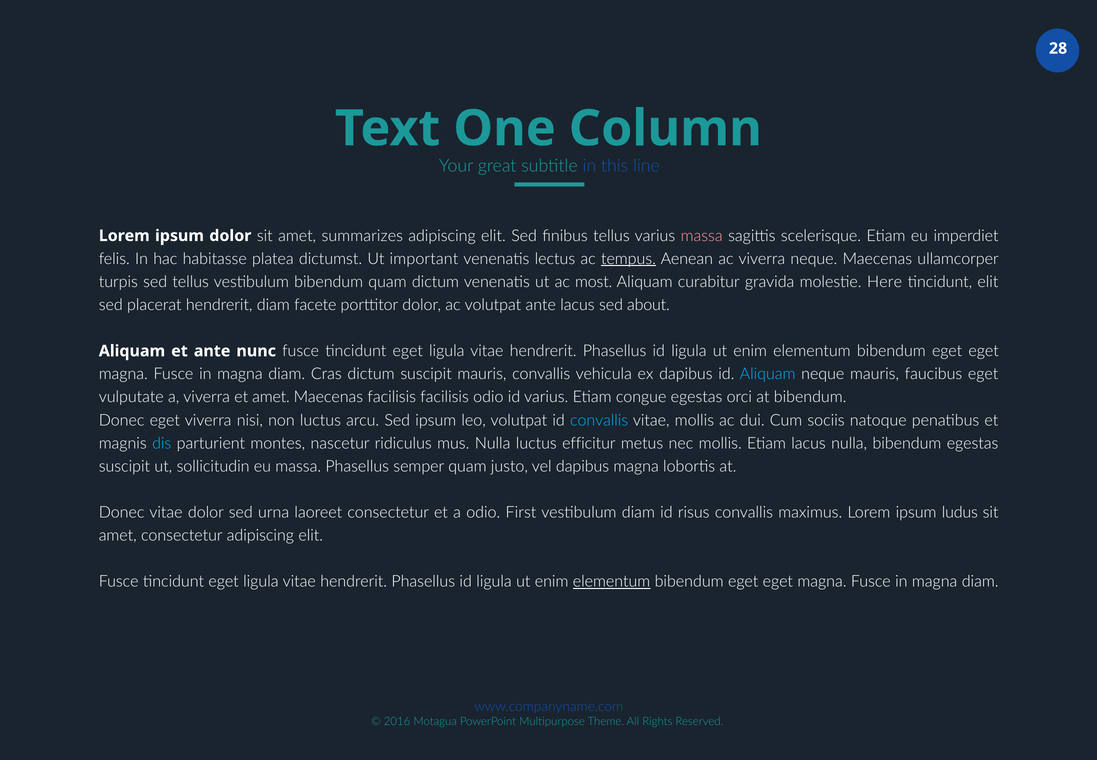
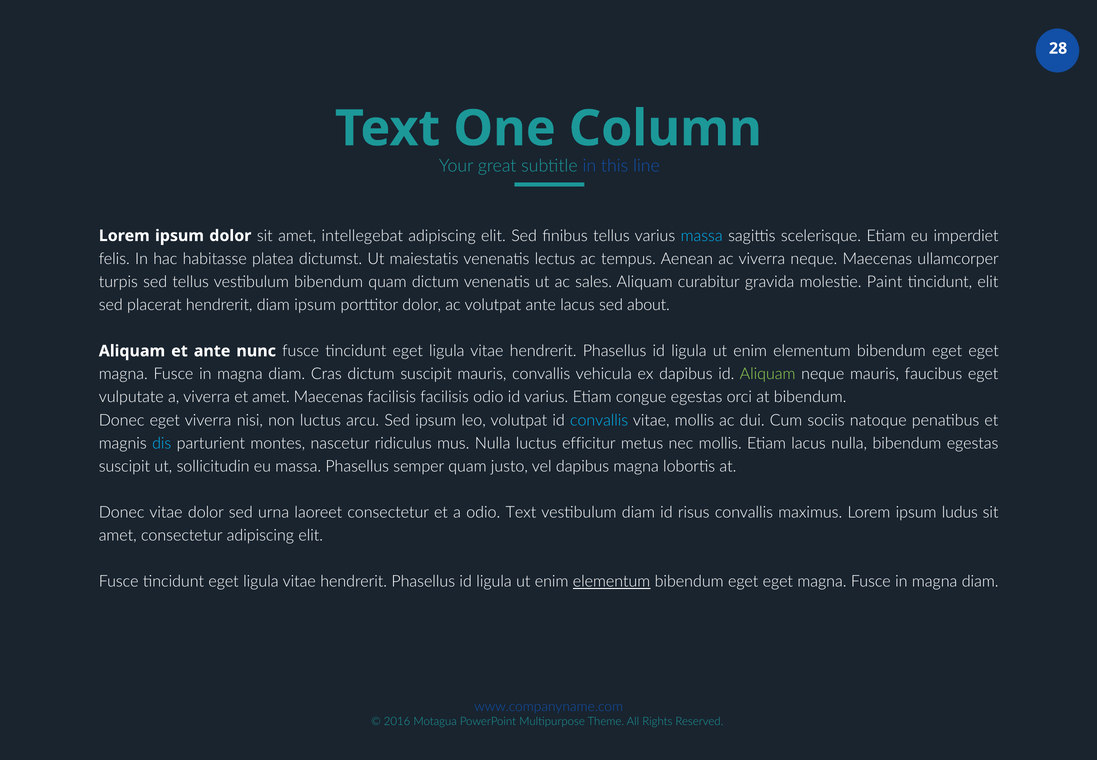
summarizes: summarizes -> intellegebat (362, 236)
massa colour: pink -> light blue (702, 236)
important: important -> maiestatis (424, 259)
tempus underline: present -> none (628, 259)
most: most -> sales (594, 282)
Here: Here -> Paint (885, 282)
diam facete: facete -> ipsum (315, 305)
Aliquam colour: light blue -> light green (768, 374)
odio First: First -> Text (521, 512)
